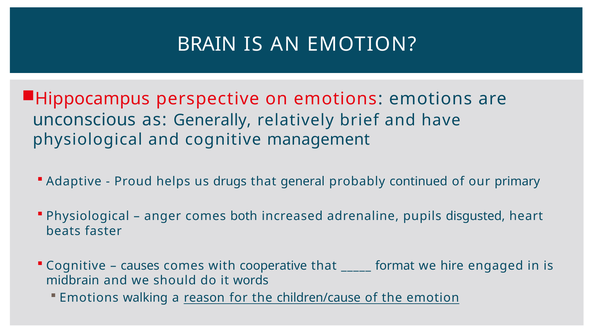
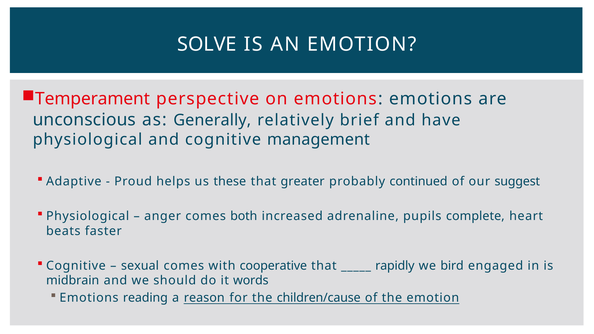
BRAIN: BRAIN -> SOLVE (207, 44)
Hippocampus: Hippocampus -> Temperament (93, 99)
drugs: drugs -> these (230, 182)
general: general -> greater (303, 182)
primary: primary -> suggest (517, 182)
disgusted: disgusted -> complete (475, 216)
causes: causes -> sexual (140, 266)
format: format -> rapidly (395, 266)
hire: hire -> bird (452, 266)
walking: walking -> reading (145, 298)
